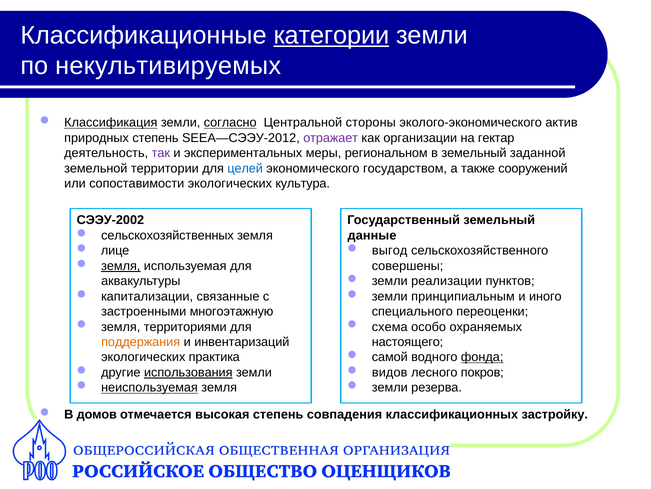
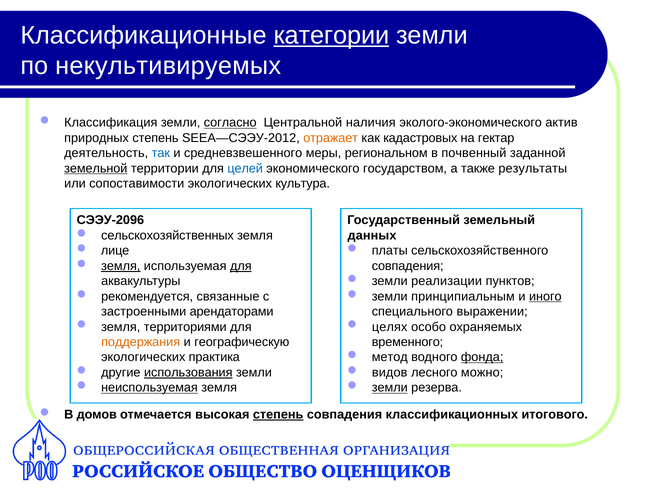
Классификация underline: present -> none (111, 123)
стороны: стороны -> наличия (371, 123)
отражает colour: purple -> orange (331, 138)
организации: организации -> кадастровых (420, 138)
так colour: purple -> blue (161, 153)
экспериментальных: экспериментальных -> средневзвешенного (243, 153)
в земельный: земельный -> почвенный (474, 153)
земельной underline: none -> present (96, 168)
сооружений: сооружений -> результаты (533, 168)
СЭЭУ-2002: СЭЭУ-2002 -> СЭЭУ-2096 (110, 220)
данные: данные -> данных (372, 235)
выгод: выгод -> платы (390, 250)
для underline: none -> present (241, 266)
совершены: совершены -> совпадения (408, 266)
капитализации: капитализации -> рекомендуется (147, 296)
иного underline: none -> present (545, 296)
многоэтажную: многоэтажную -> арендаторами (232, 311)
переоценки: переоценки -> выражении (492, 311)
схема: схема -> целях (390, 326)
инвентаризаций: инвентаризаций -> географическую (242, 342)
настоящего: настоящего -> временного (407, 342)
самой: самой -> метод (390, 357)
покров: покров -> можно (482, 372)
земли underline: none -> present (390, 387)
степень underline: none -> present (278, 414)
застройку: застройку -> итогового (555, 414)
